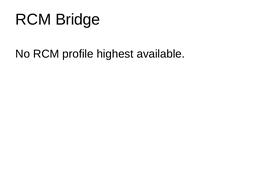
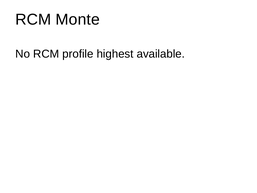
Bridge: Bridge -> Monte (78, 20)
